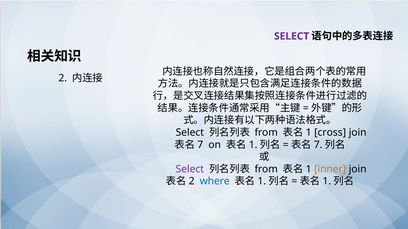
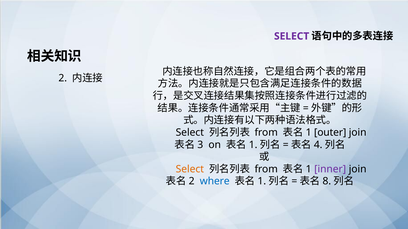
cross: cross -> outer (330, 133)
7: 7 -> 3 (200, 145)
7: 7 -> 4 (318, 145)
Select colour: purple -> orange (190, 169)
inner colour: orange -> purple (330, 169)
1: 1 -> 8 (327, 182)
